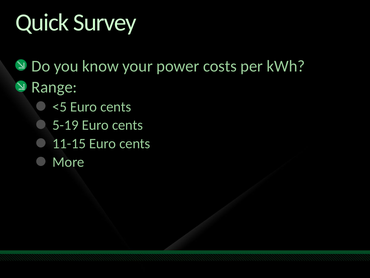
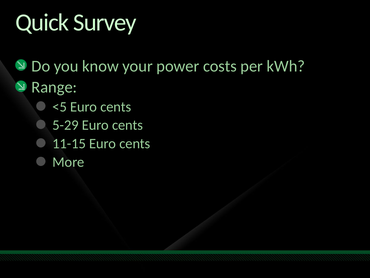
5-19: 5-19 -> 5-29 (66, 125)
